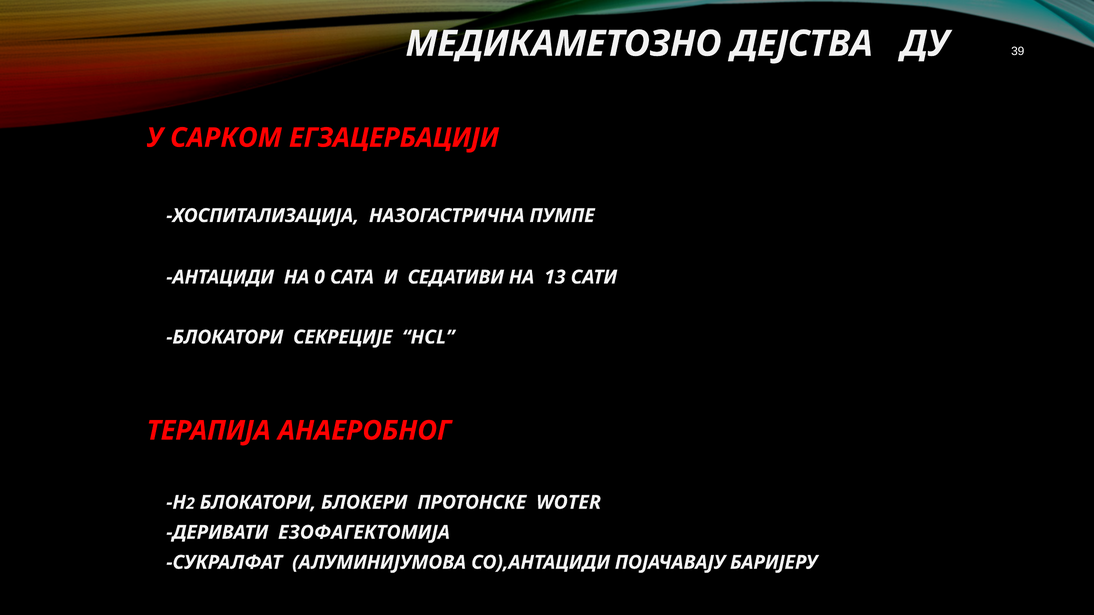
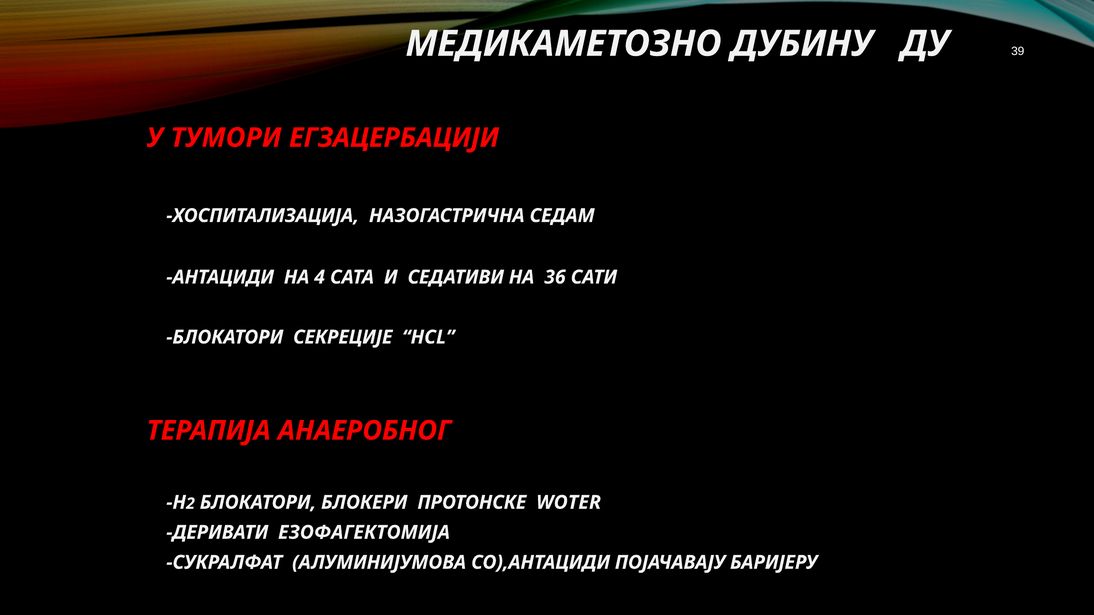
ДЕЈСТВА: ДЕЈСТВА -> ДУБИНУ (802, 44)
САРКОМ: САРКОМ -> ТУМОРИ (226, 138)
ПУМПЕ: ПУМПЕ -> СЕДАМ (562, 216)
0: 0 -> 4 (320, 277)
13: 13 -> 36 (555, 277)
